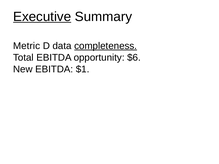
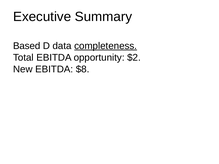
Executive underline: present -> none (42, 17)
Metric: Metric -> Based (27, 46)
$6: $6 -> $2 (134, 58)
$1: $1 -> $8 (83, 69)
